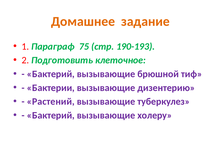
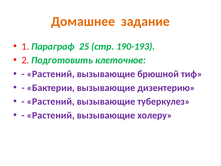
75: 75 -> 25 (84, 46)
Бактерий: Бактерий -> Растений (51, 74)
Бактерий: Бактерий -> Растений (51, 115)
